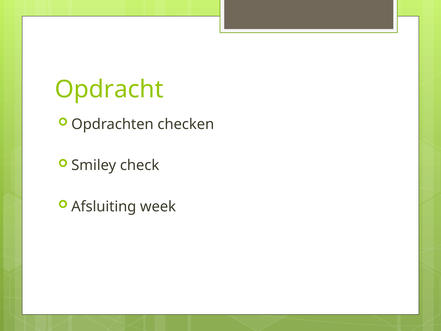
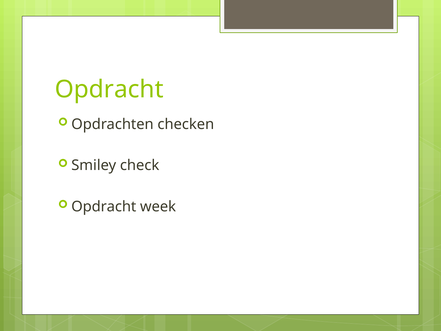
Afsluiting: Afsluiting -> Opdracht (104, 206)
